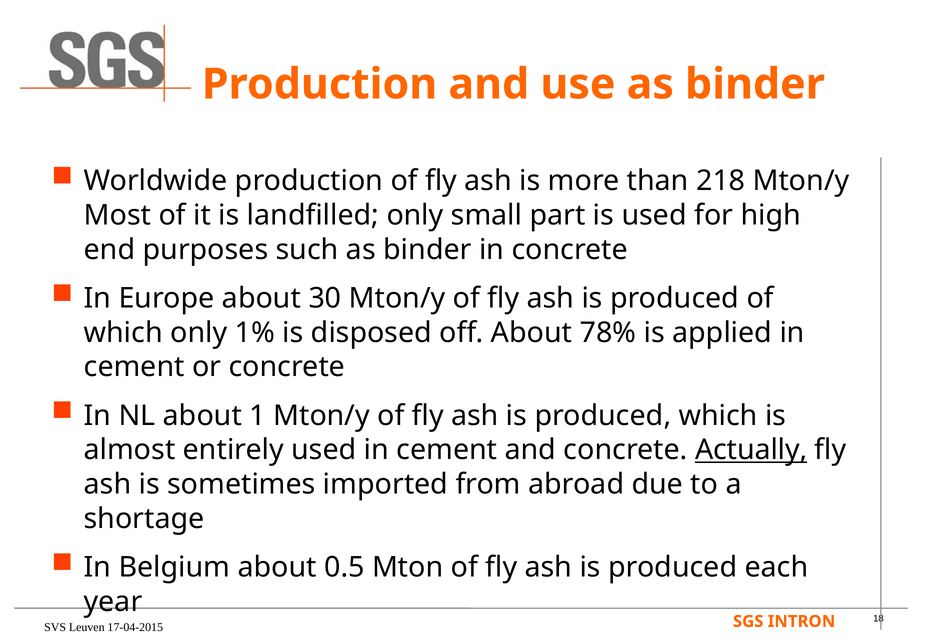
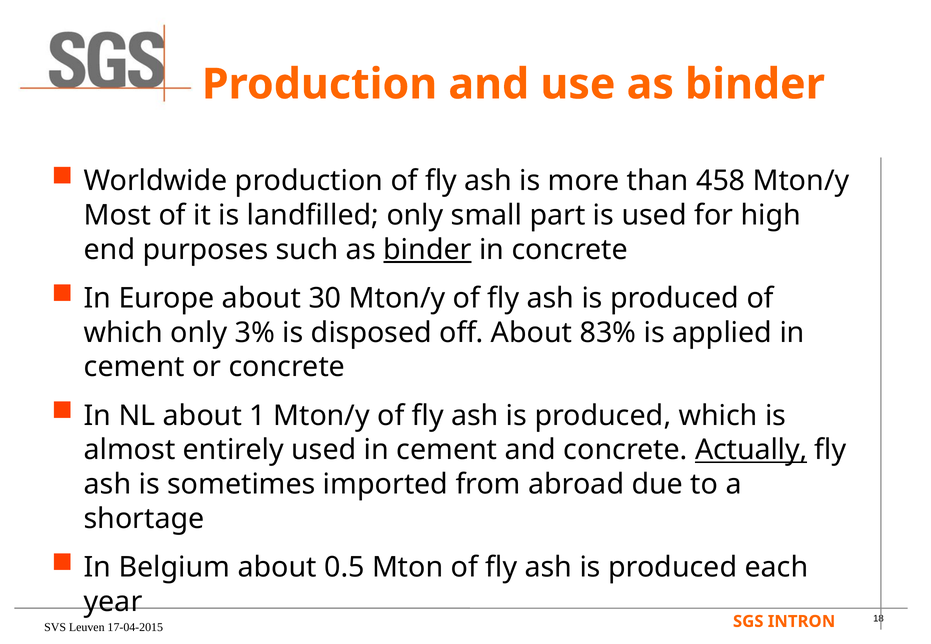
218: 218 -> 458 (721, 181)
binder underline: none -> present (428, 250)
1%: 1% -> 3% (255, 333)
78%: 78% -> 83% (608, 333)
